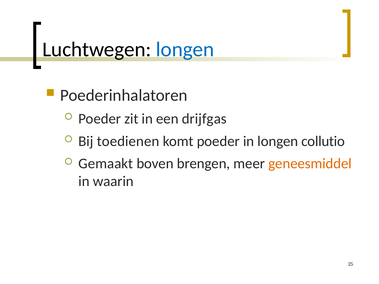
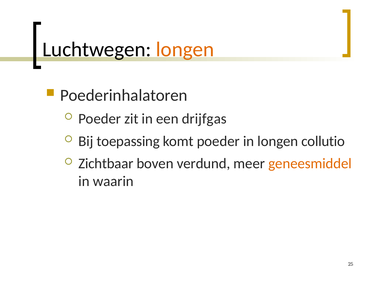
longen colour: blue -> orange (185, 50)
toedienen: toedienen -> toepassing (128, 141)
Gemaakt: Gemaakt -> Zichtbaar (106, 164)
brengen: brengen -> verdund (203, 164)
